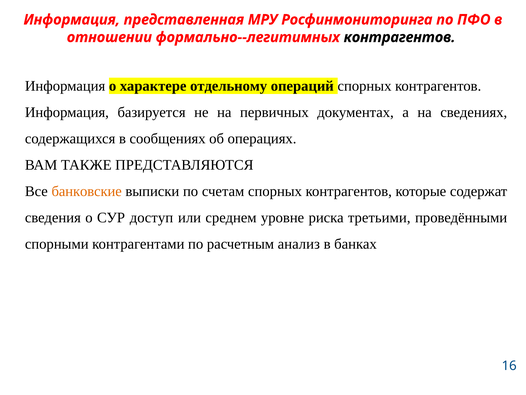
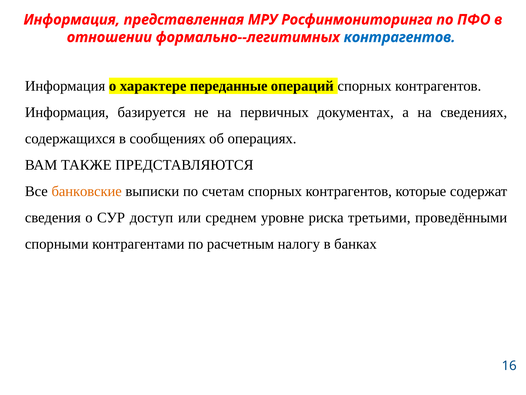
контрагентов colour: black -> blue (400, 37)
отдельному: отдельному -> переданные (229, 86)
анализ: анализ -> налогу (299, 244)
